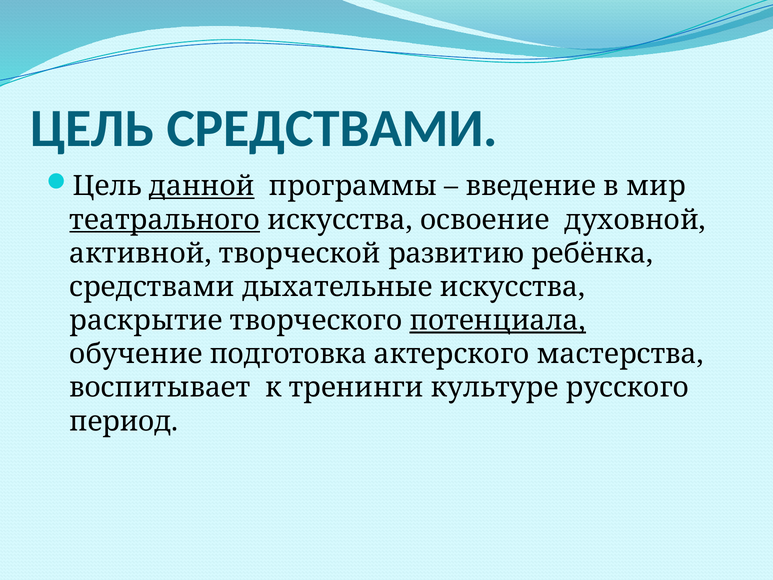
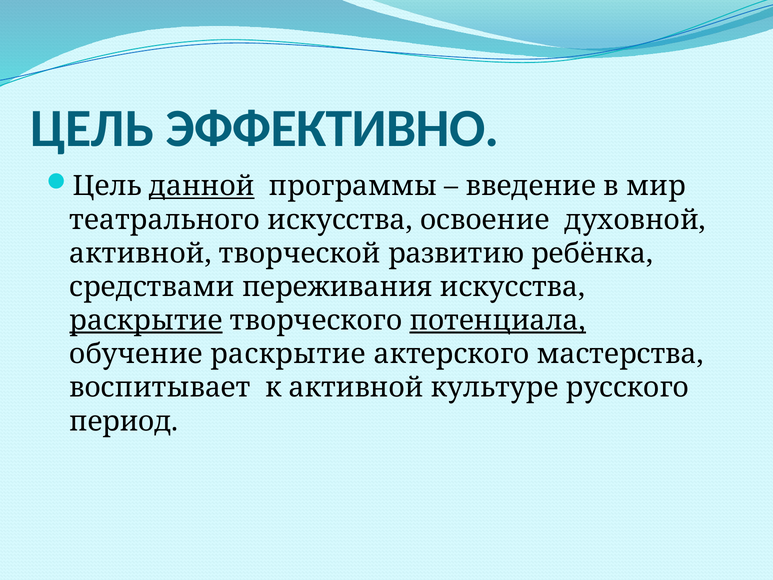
ЦЕЛЬ СРЕДСТВАМИ: СРЕДСТВАМИ -> ЭФФЕКТИВНО (332, 129)
театрального underline: present -> none (165, 220)
дыхательные: дыхательные -> переживания (337, 287)
раскрытие underline: none -> present (146, 320)
обучение подготовка: подготовка -> раскрытие (288, 354)
к тренинги: тренинги -> активной (356, 388)
